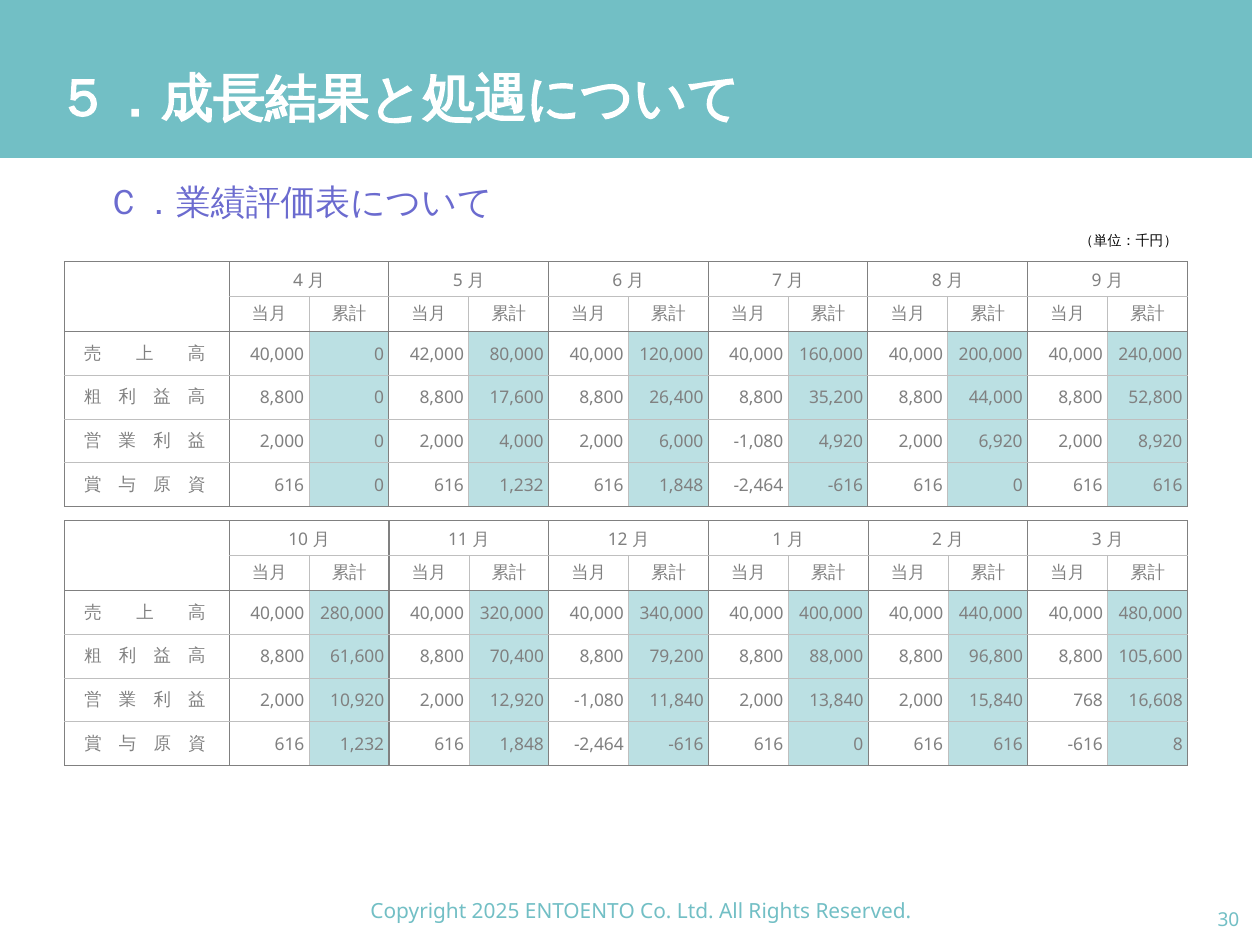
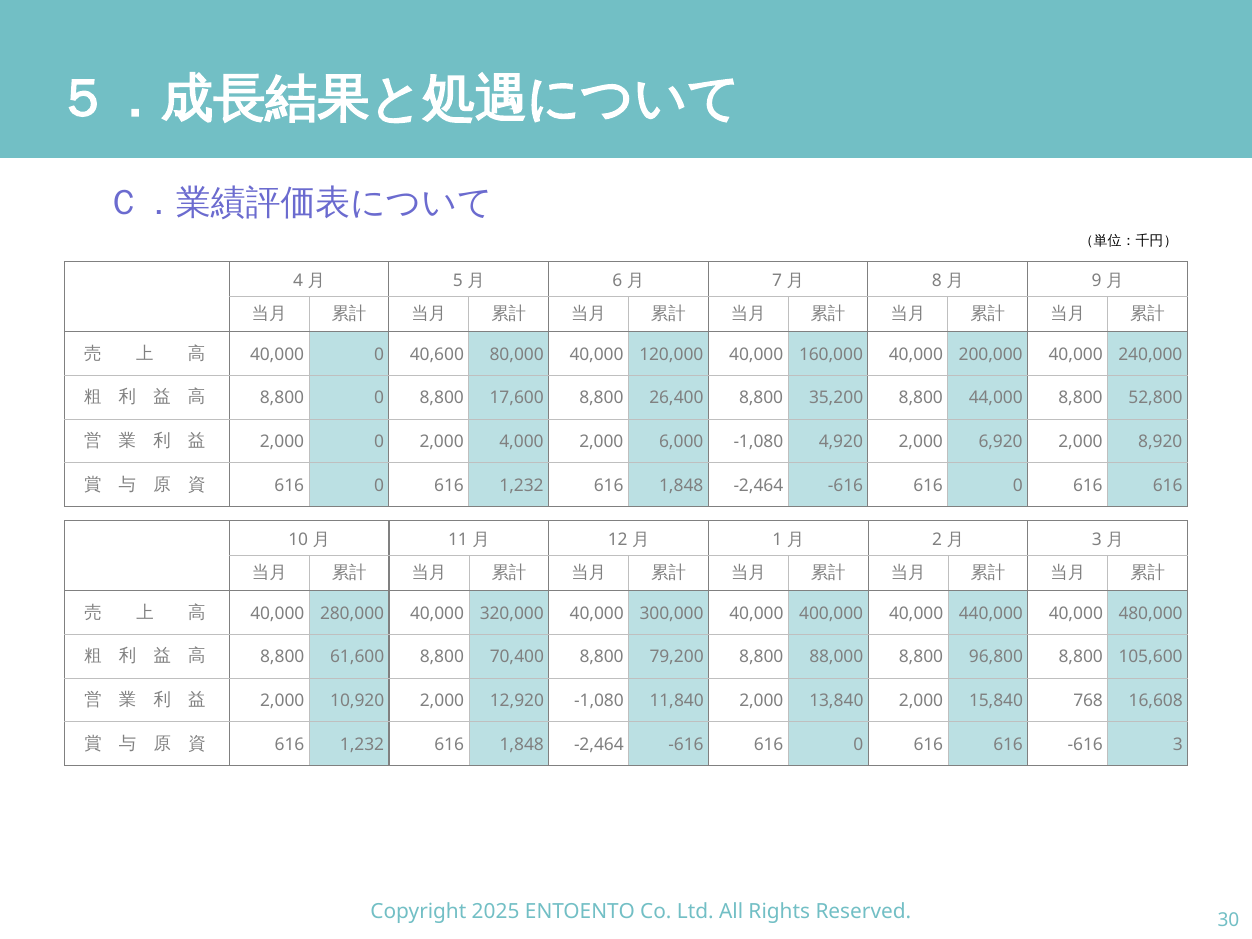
42,000: 42,000 -> 40,600 (437, 355)
340,000: 340,000 -> 300,000 (672, 613)
-616 8: 8 -> 3 (1178, 744)
